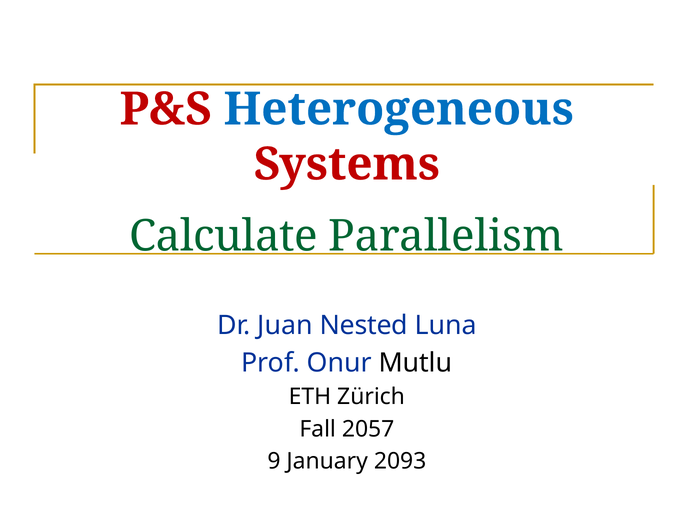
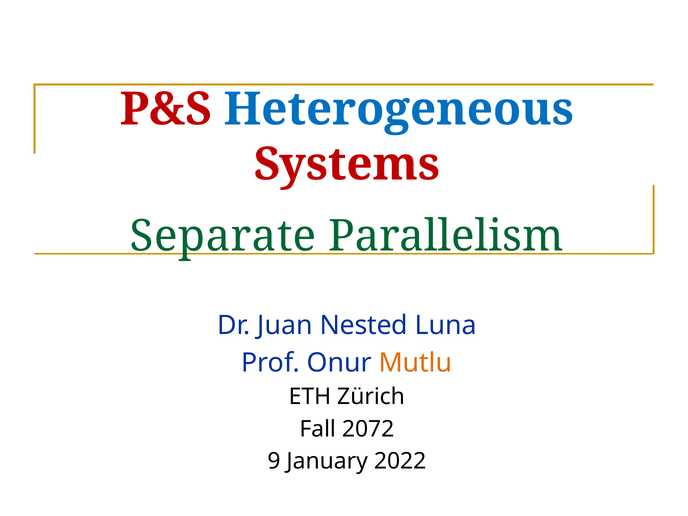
Calculate: Calculate -> Separate (223, 236)
Mutlu colour: black -> orange (415, 363)
2057: 2057 -> 2072 (368, 429)
2093: 2093 -> 2022 (400, 461)
